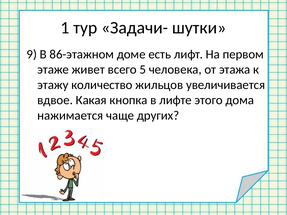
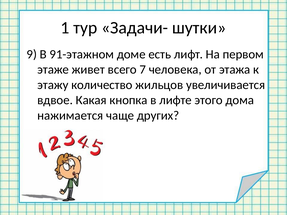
86-этажном: 86-этажном -> 91-этажном (82, 54)
5: 5 -> 7 (143, 70)
